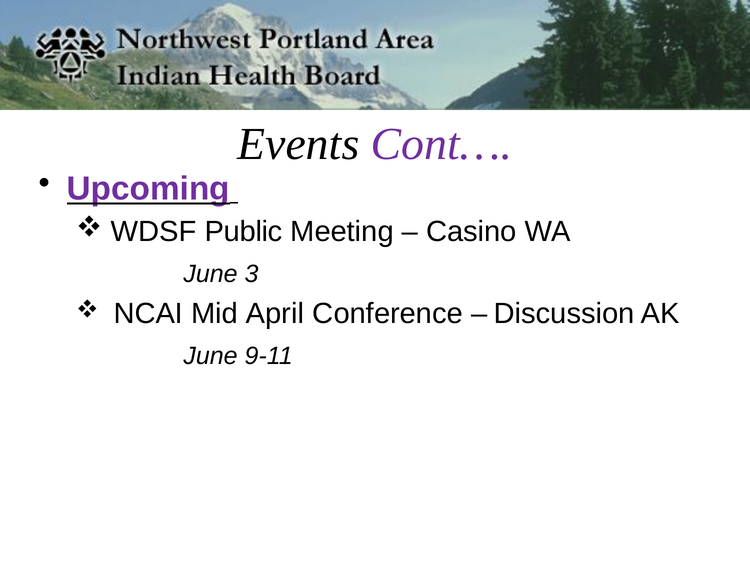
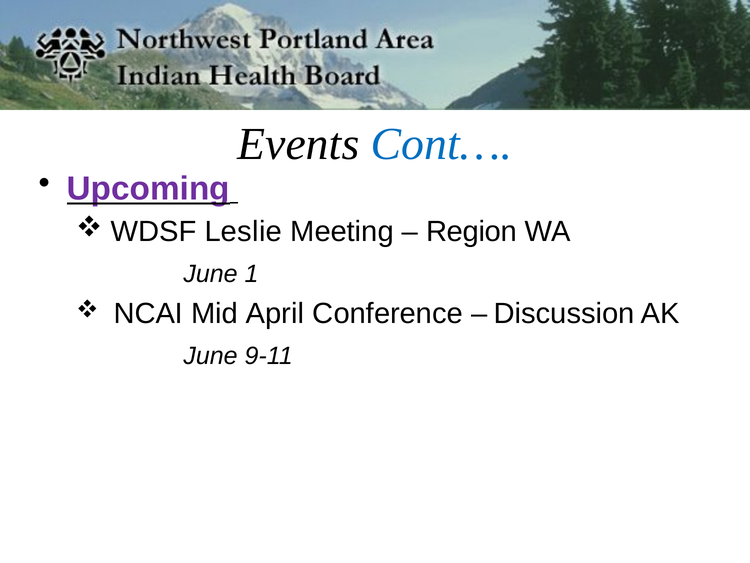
Cont… colour: purple -> blue (442, 144)
Public: Public -> Leslie (243, 232)
Casino: Casino -> Region (472, 232)
3: 3 -> 1 (252, 274)
